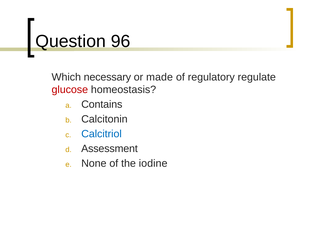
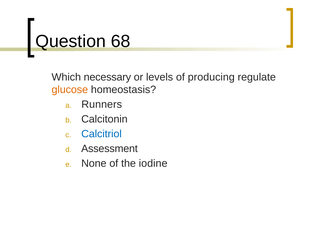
96: 96 -> 68 (121, 41)
made: made -> levels (160, 77)
regulatory: regulatory -> producing (211, 77)
glucose colour: red -> orange (70, 90)
Contains: Contains -> Runners (102, 105)
